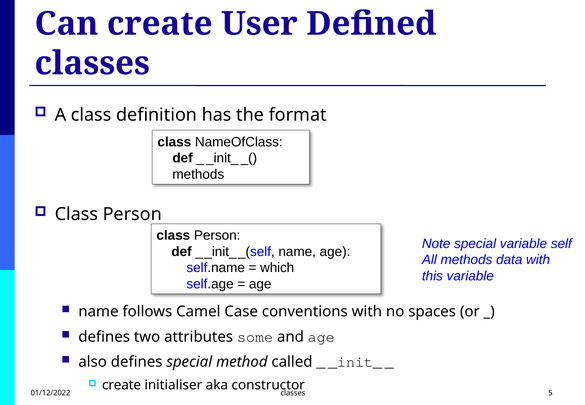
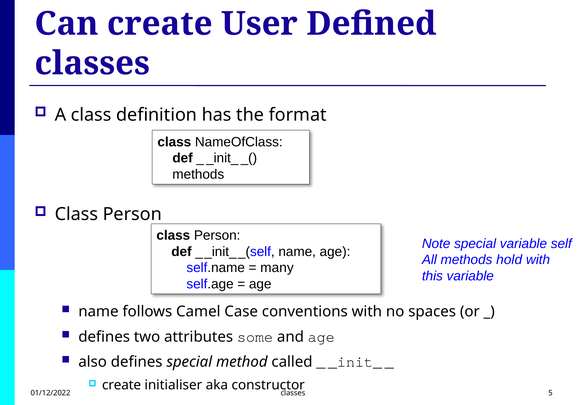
data: data -> hold (509, 260)
which: which -> many (277, 268)
